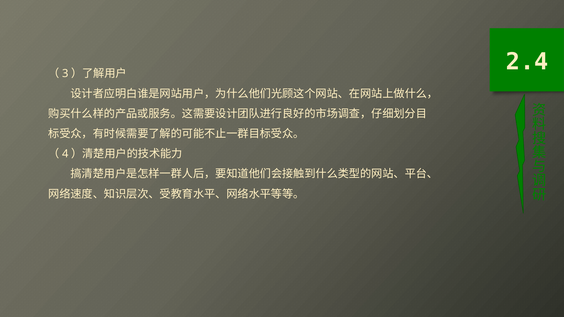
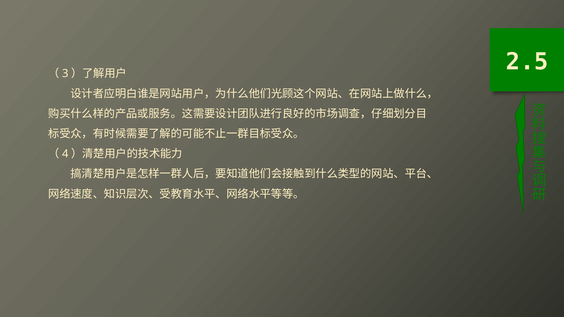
2.4: 2.4 -> 2.5 (527, 62)
